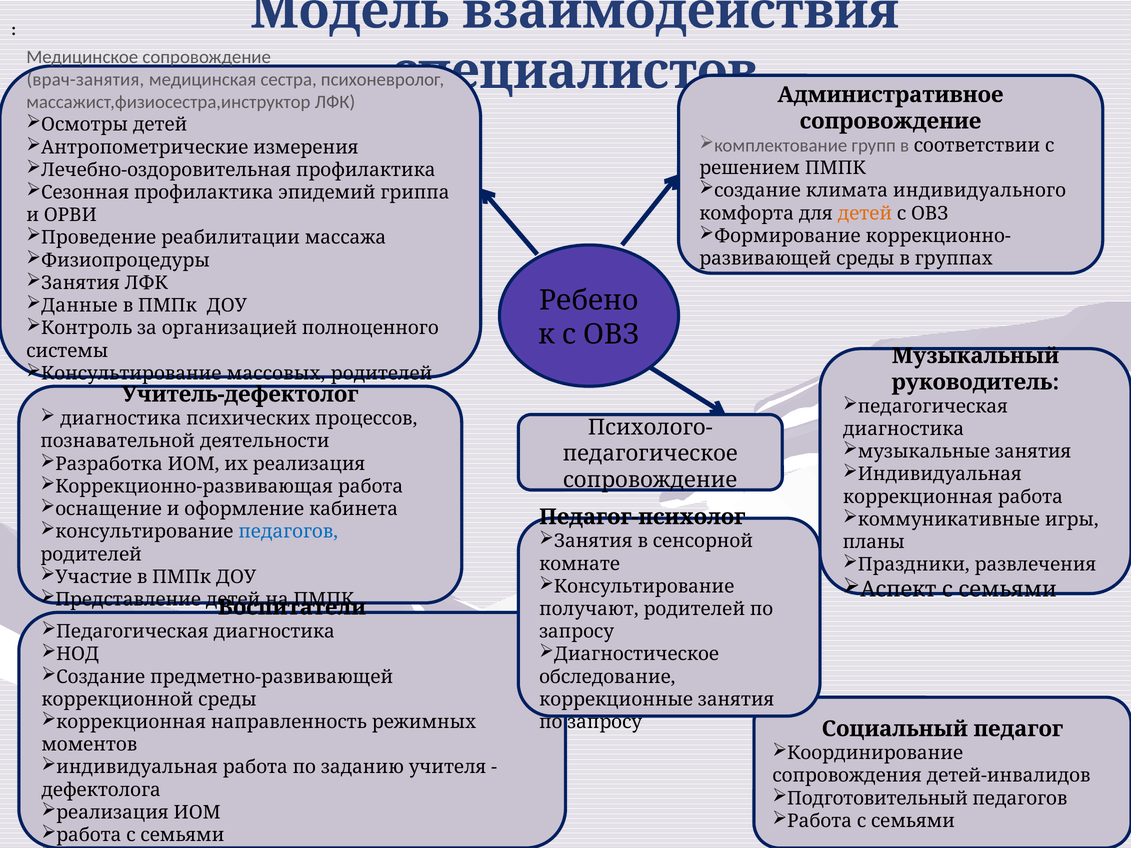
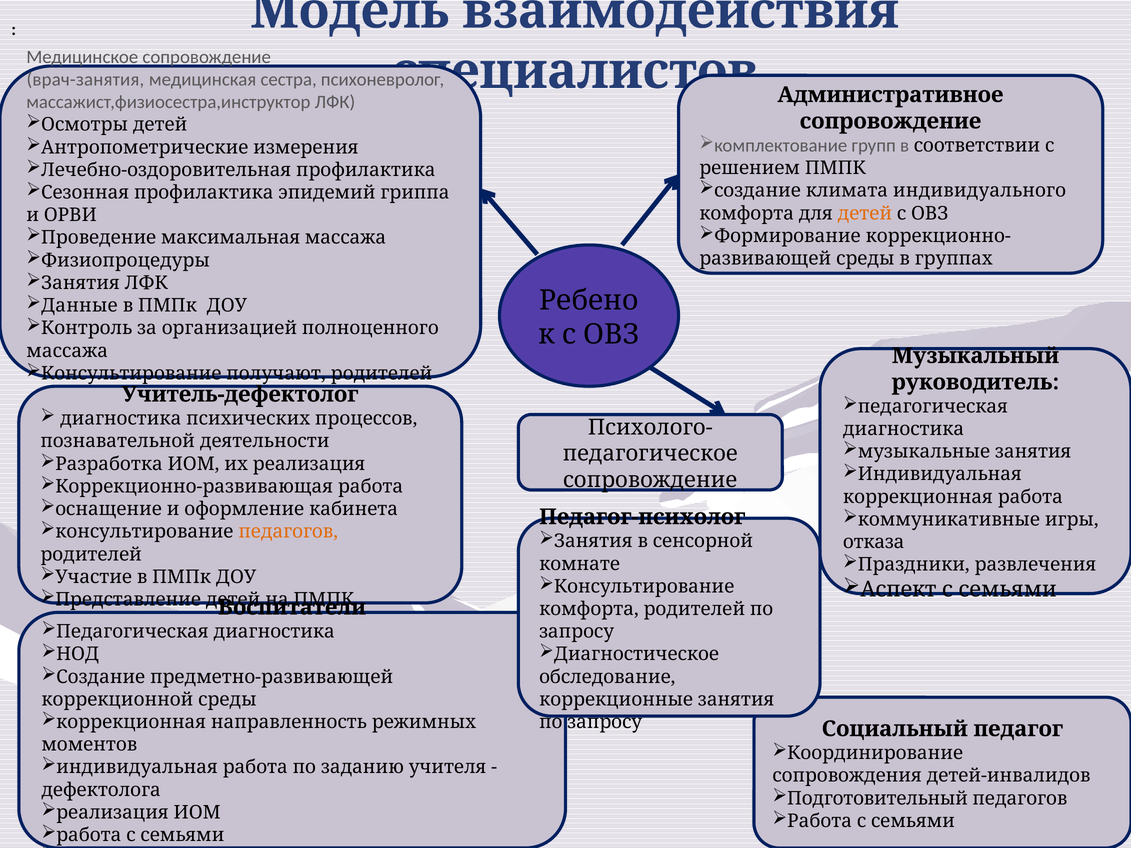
реабилитации: реабилитации -> максимальная (231, 238)
системы: системы -> массажа (67, 351)
массовых: массовых -> получают (276, 374)
педагогов colour: blue -> orange (288, 532)
планы: планы -> отказа (874, 542)
получают: получают -> комфорта (589, 609)
